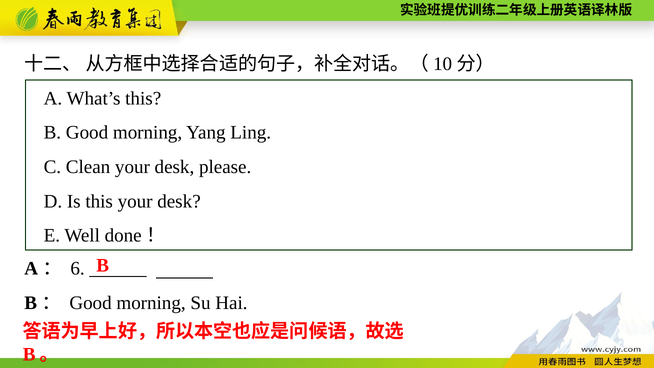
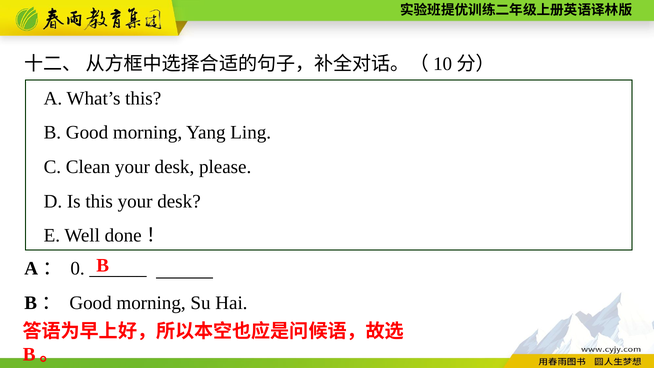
6: 6 -> 0 (78, 269)
